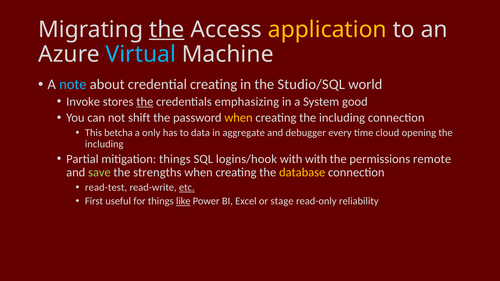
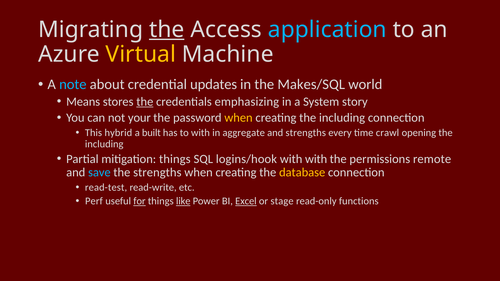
application colour: yellow -> light blue (327, 30)
Virtual colour: light blue -> yellow (141, 54)
credential creating: creating -> updates (214, 85)
Studio/SQL: Studio/SQL -> Makes/SQL (311, 85)
Invoke: Invoke -> Means (83, 102)
good: good -> story (355, 102)
shift: shift -> your (139, 118)
betcha: betcha -> hybrid (118, 133)
only: only -> built (151, 133)
to data: data -> with (200, 133)
and debugger: debugger -> strengths (306, 133)
cloud: cloud -> crawl (387, 133)
save colour: light green -> light blue (99, 173)
etc underline: present -> none (187, 188)
First: First -> Perf (94, 201)
for underline: none -> present (139, 201)
Excel underline: none -> present (246, 201)
reliability: reliability -> functions (359, 201)
